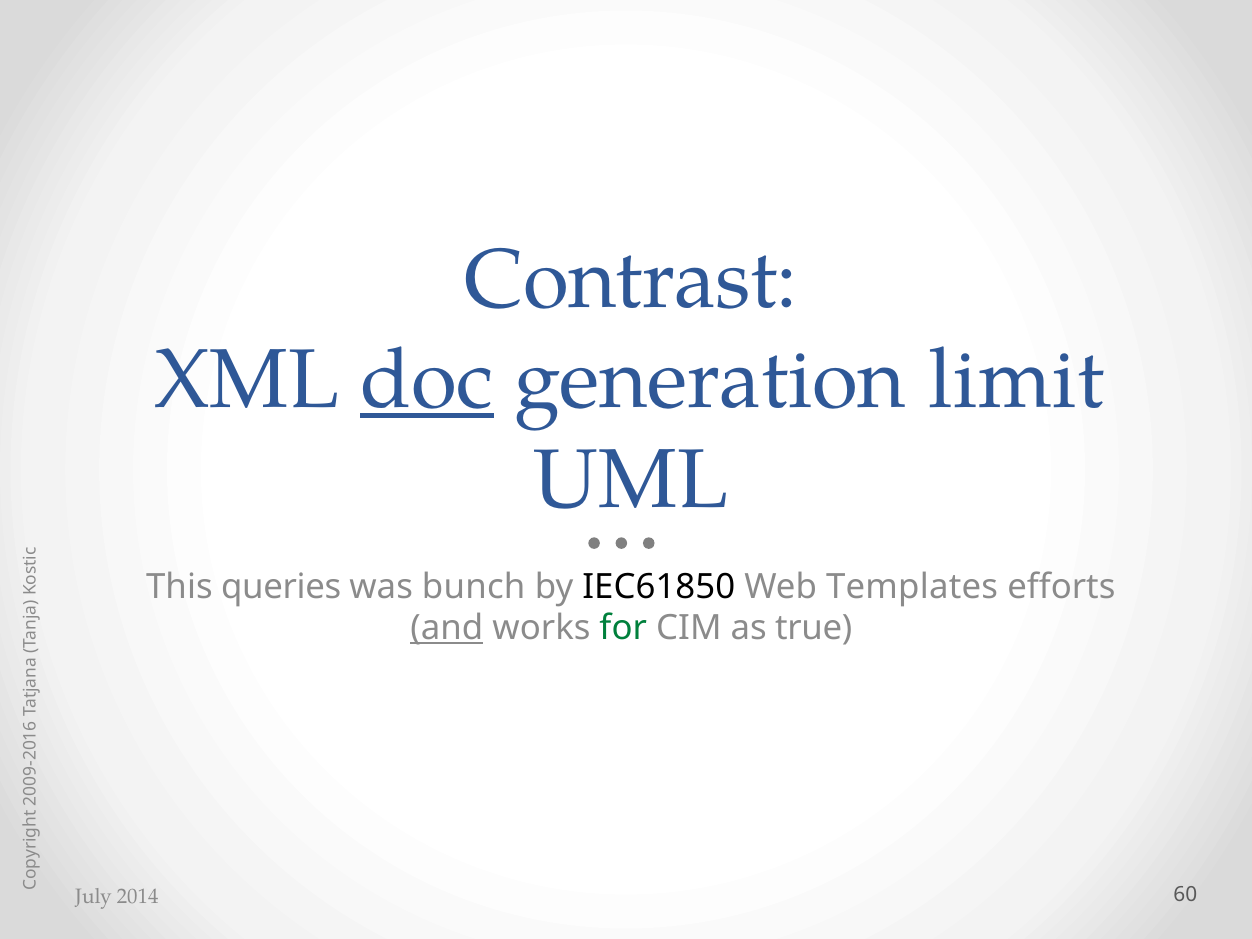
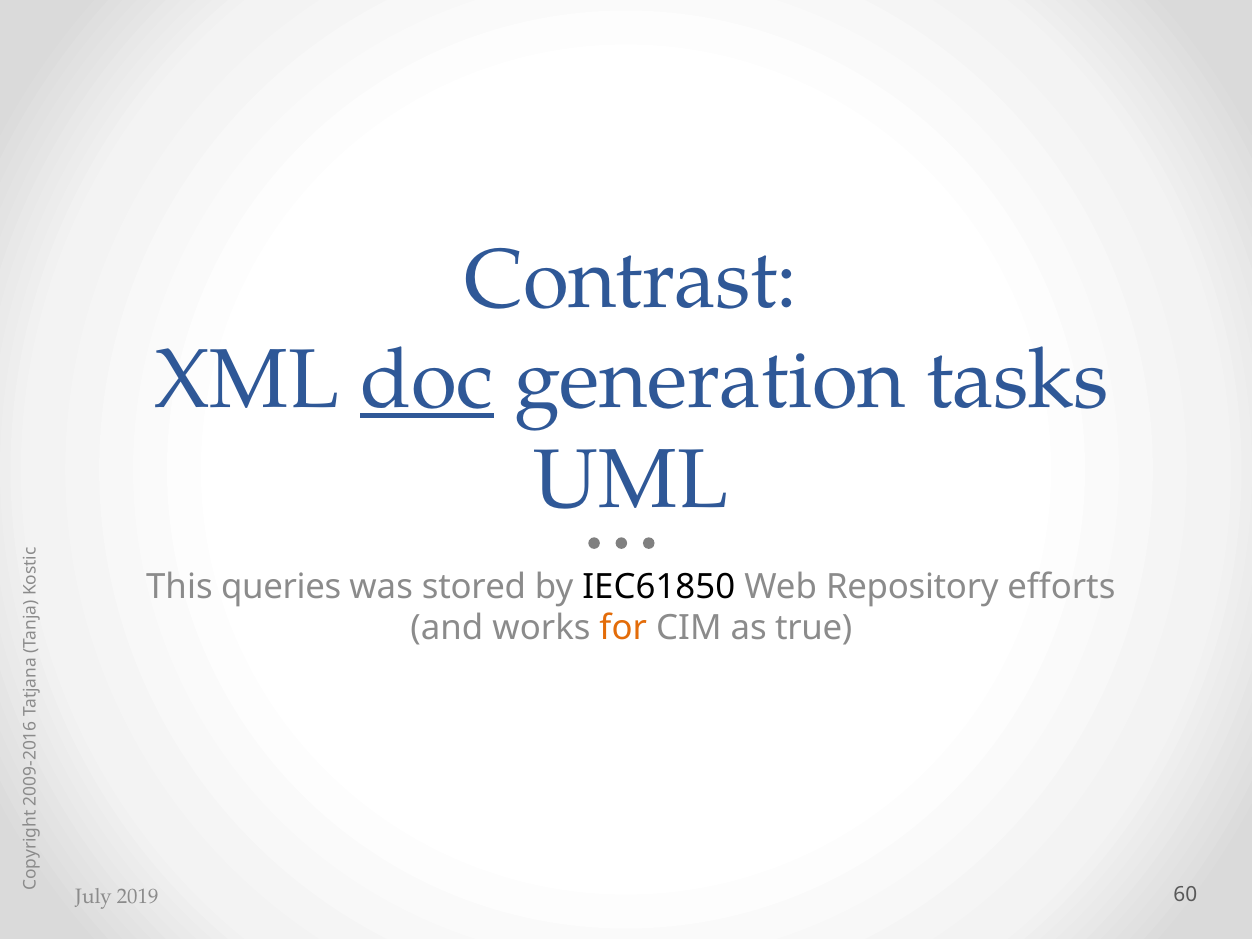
limit: limit -> tasks (1017, 380)
bunch: bunch -> stored (474, 587)
Templates: Templates -> Repository (912, 587)
and underline: present -> none (447, 628)
for colour: green -> orange (623, 628)
2014: 2014 -> 2019 (138, 897)
